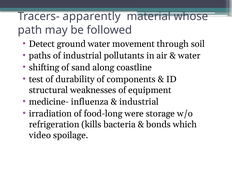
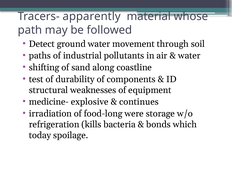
influenza: influenza -> explosive (90, 102)
industrial: industrial -> continues (139, 102)
video: video -> today (40, 135)
